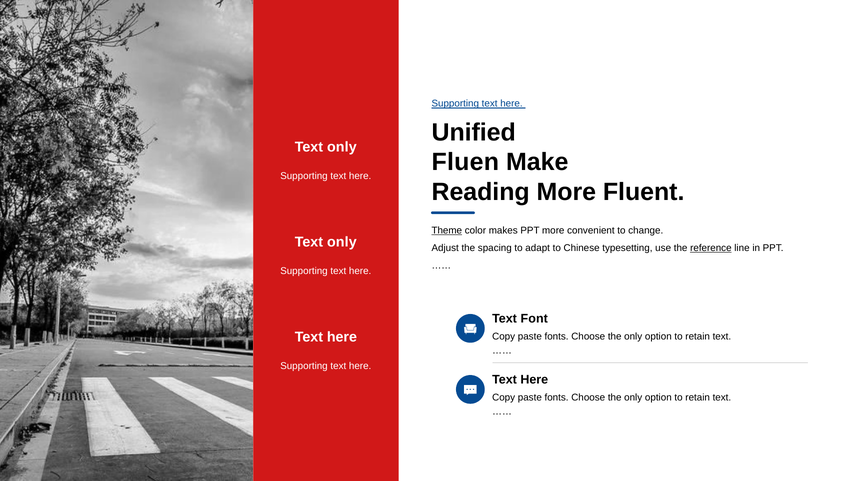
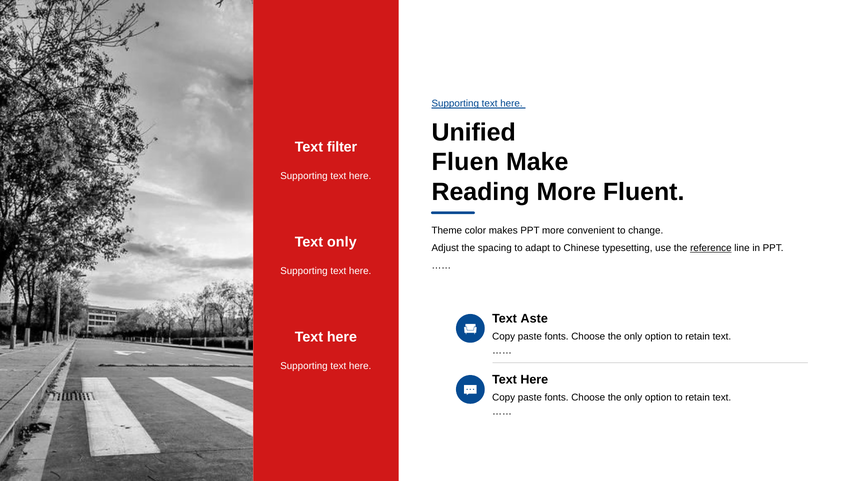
only: only -> filter (342, 147)
Theme underline: present -> none (447, 230)
Font: Font -> Aste (534, 319)
